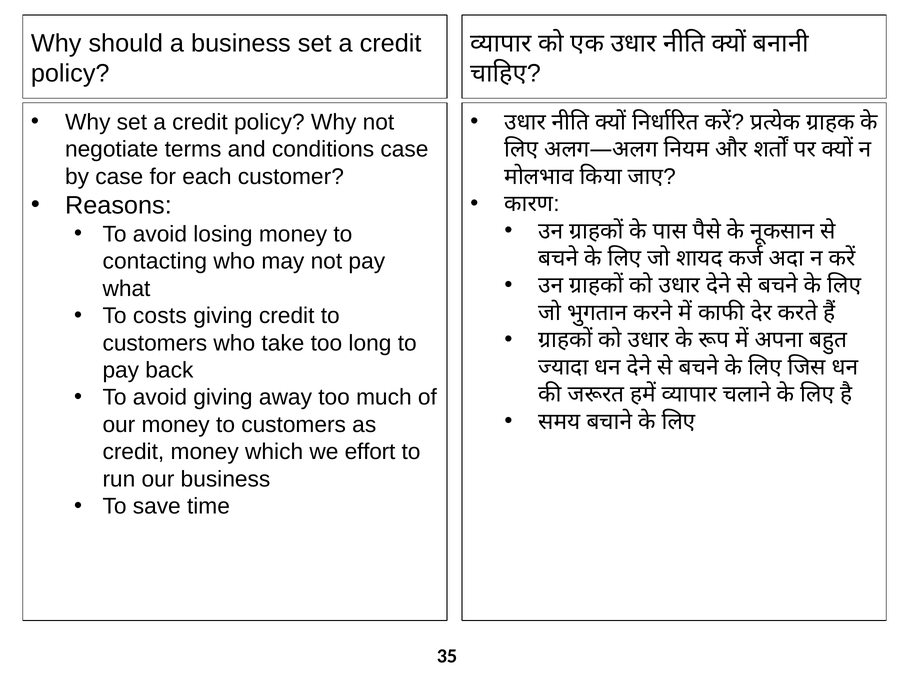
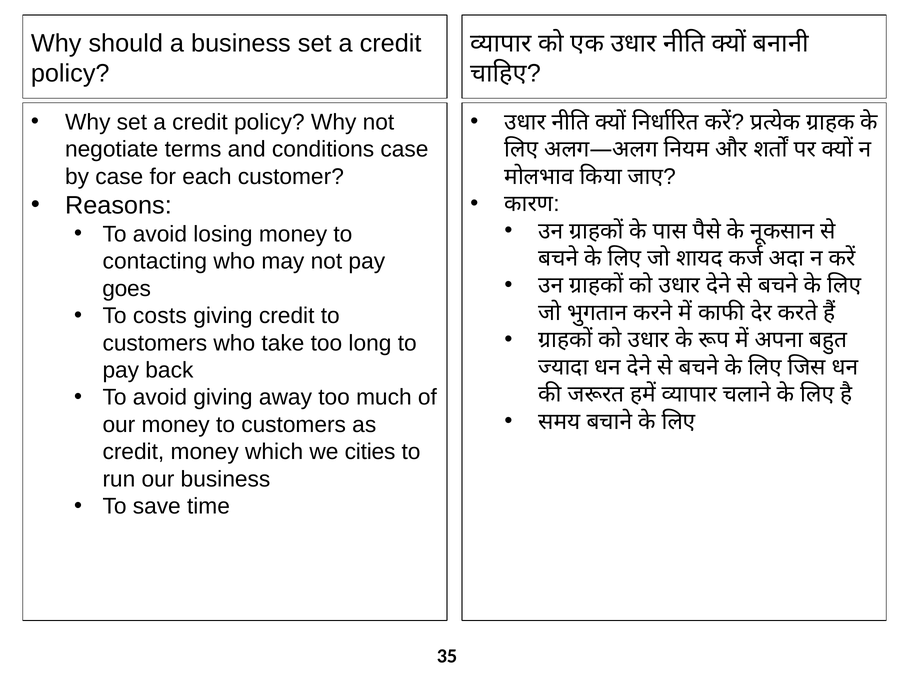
what: what -> goes (127, 289)
effort: effort -> cities (370, 452)
